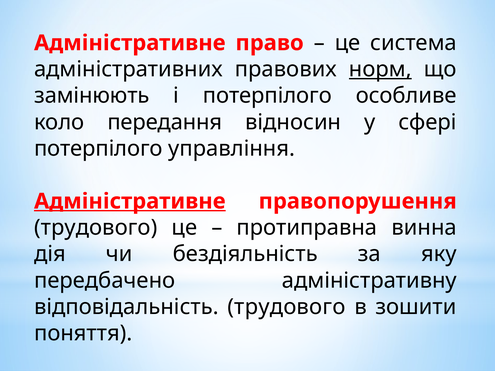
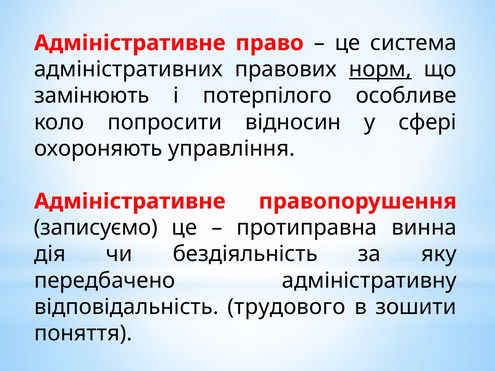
передання: передання -> попросити (165, 122)
потерпілого: потерпілого -> охороняють (98, 149)
Адміністративне underline: present -> none (130, 201)
трудового: трудового -> записуємо (96, 228)
